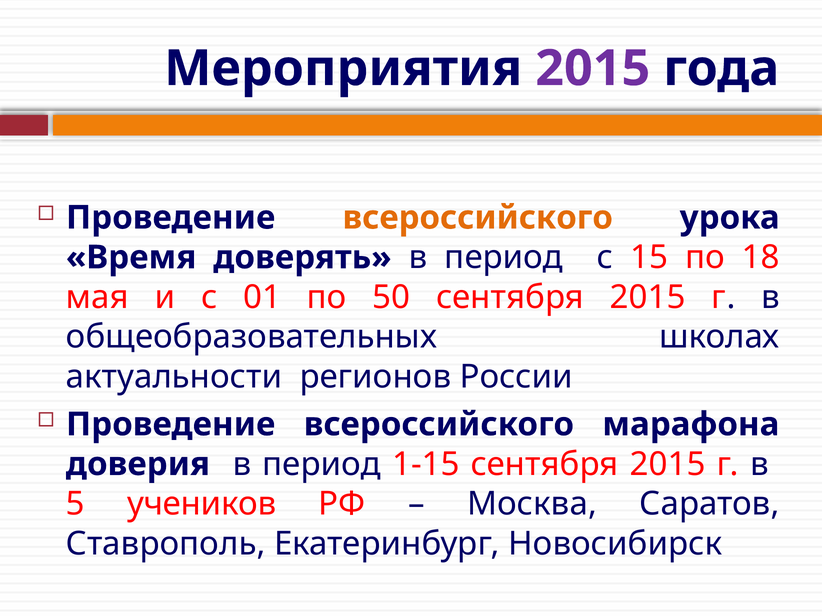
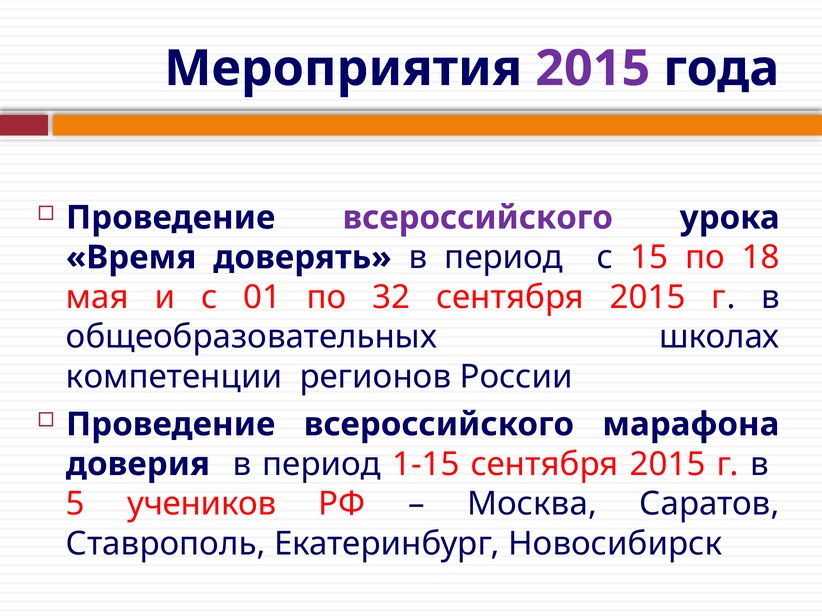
всероссийского colour: orange -> purple (478, 218)
50: 50 -> 32 (391, 297)
актуальности: актуальности -> компетенции (174, 377)
